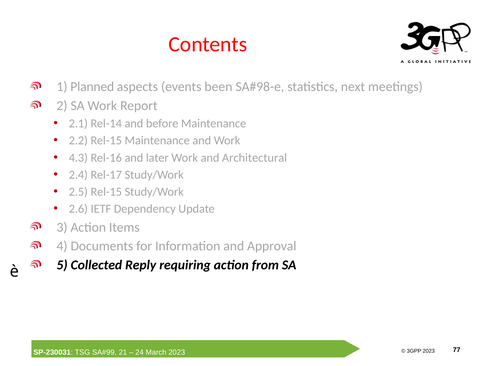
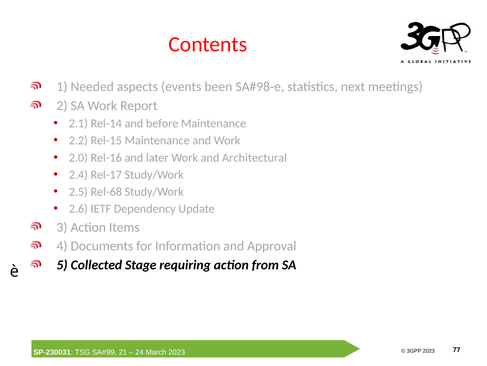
Planned: Planned -> Needed (92, 87)
4.3: 4.3 -> 2.0 (78, 157)
2.5 Rel-15: Rel-15 -> Rel-68 (106, 191)
Reply: Reply -> Stage (141, 265)
